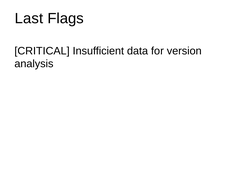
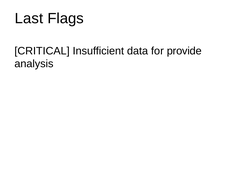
version: version -> provide (184, 51)
